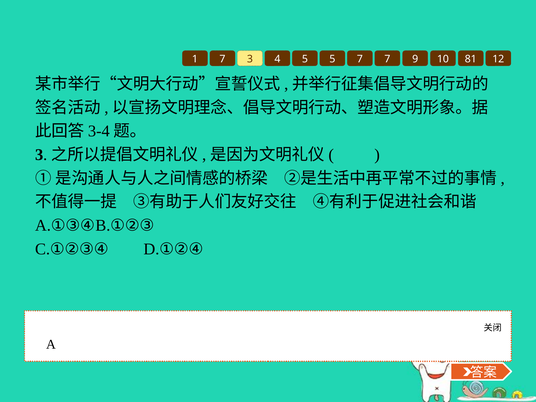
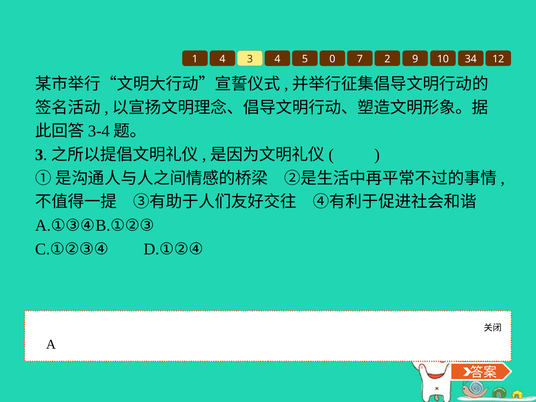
1 7: 7 -> 4 (222, 59)
5 5: 5 -> 0 (332, 59)
7 7: 7 -> 2 (387, 59)
81: 81 -> 34 (471, 59)
